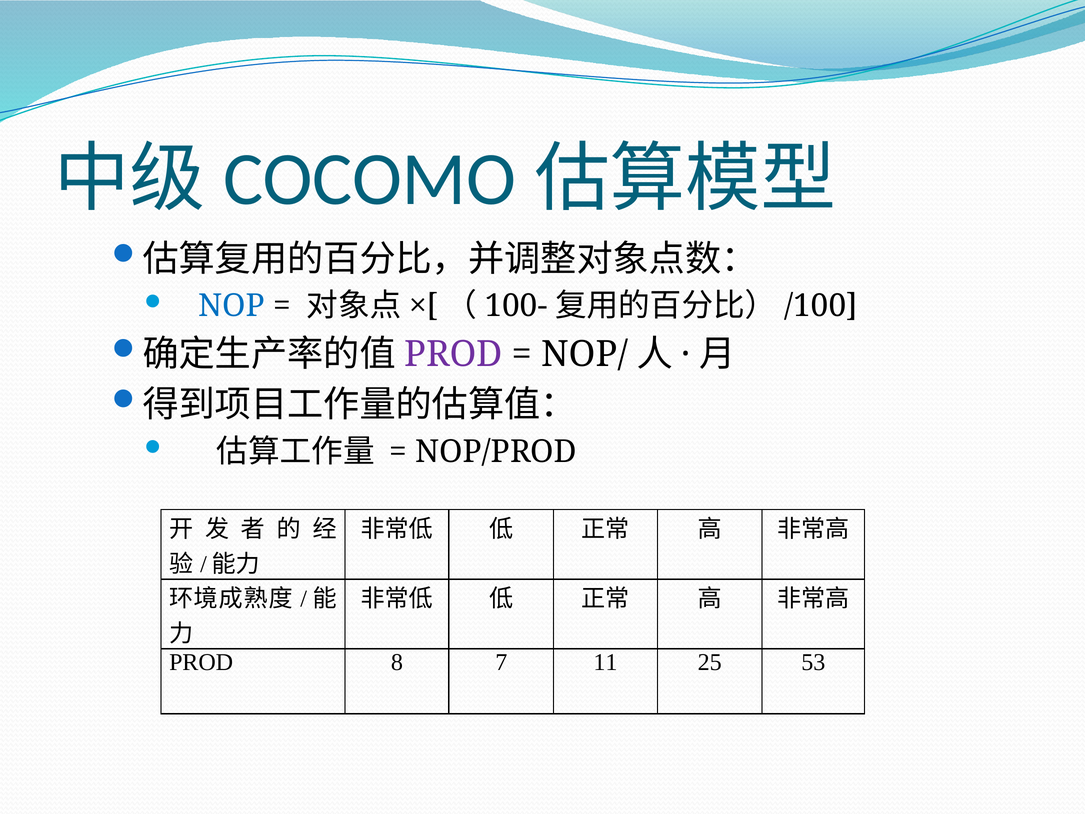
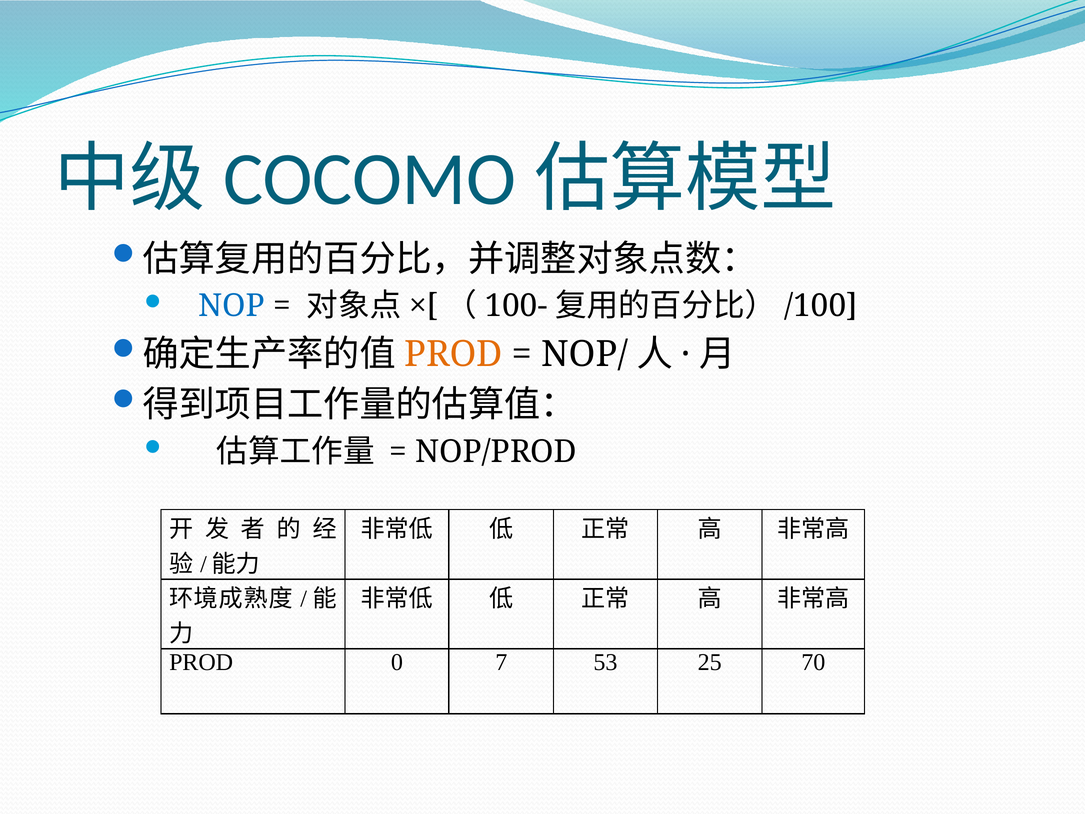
PROD colour: purple -> orange (453, 354)
8: 8 -> 0 (397, 662)
11: 11 -> 53 (605, 662)
53: 53 -> 70 (813, 662)
